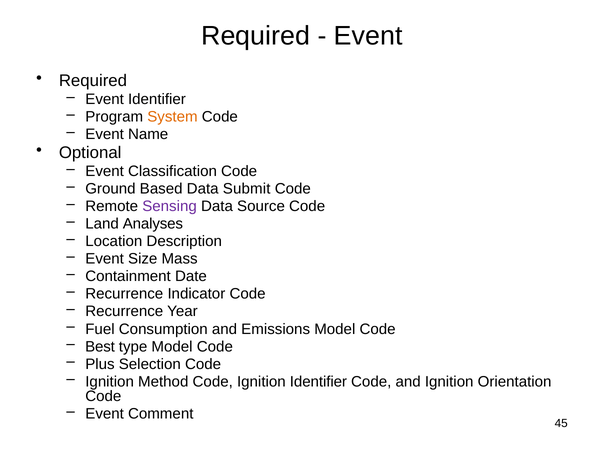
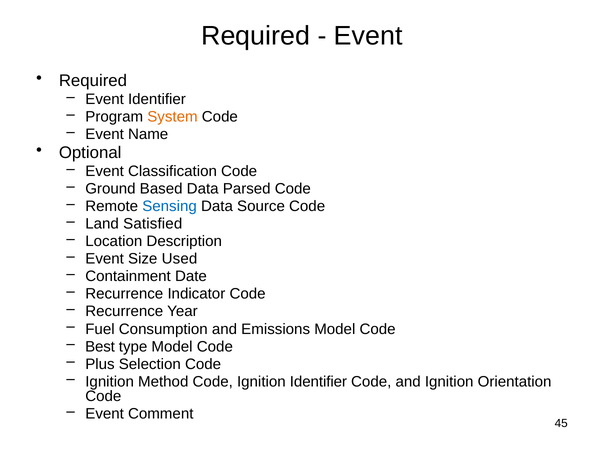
Submit: Submit -> Parsed (247, 189)
Sensing colour: purple -> blue (170, 206)
Analyses: Analyses -> Satisfied (153, 224)
Mass: Mass -> Used (179, 259)
